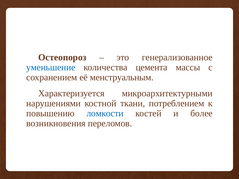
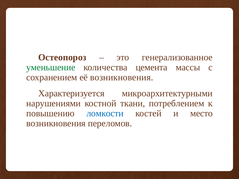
уменьшение colour: blue -> green (51, 67)
её менструальным: менструальным -> возникновения (122, 77)
более: более -> место (202, 113)
